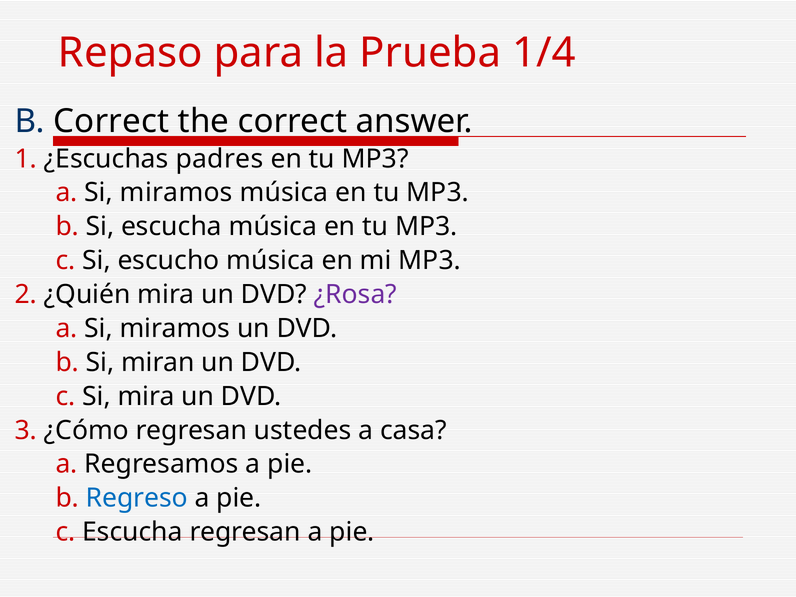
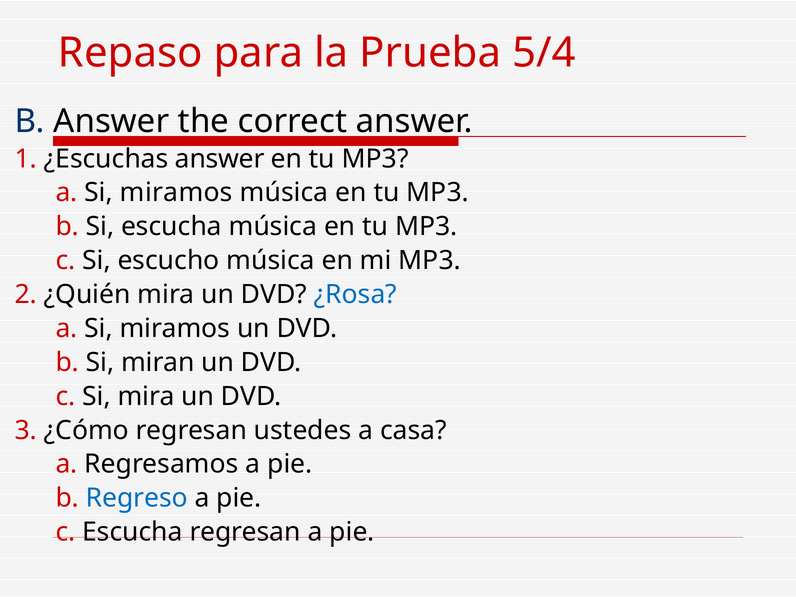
1/4: 1/4 -> 5/4 (544, 53)
B Correct: Correct -> Answer (111, 121)
¿Escuchas padres: padres -> answer (220, 159)
¿Rosa colour: purple -> blue (355, 295)
